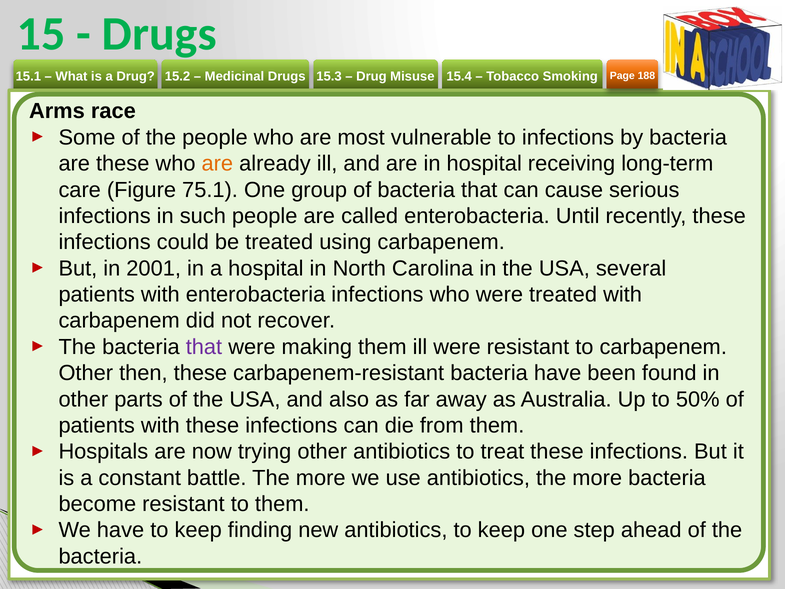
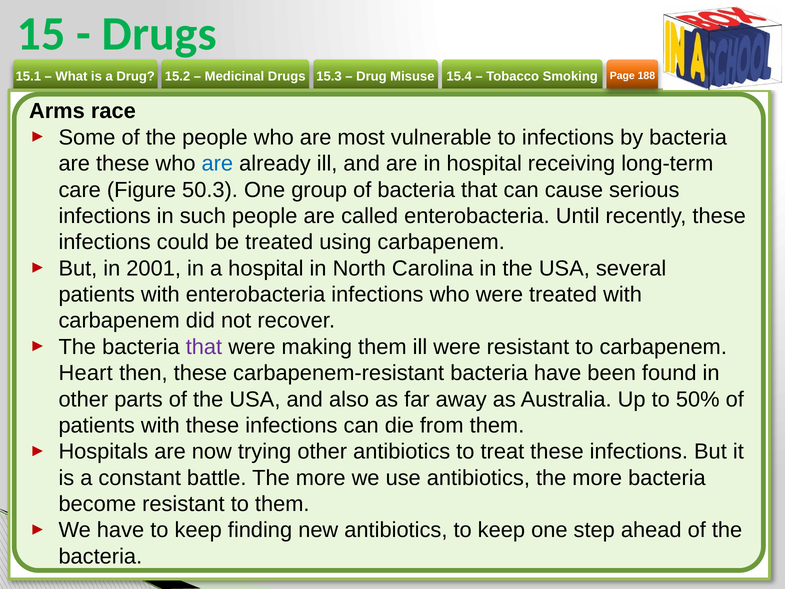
are colour: orange -> blue (217, 164)
75.1: 75.1 -> 50.3 (210, 190)
Other: Other -> Heart (86, 373)
